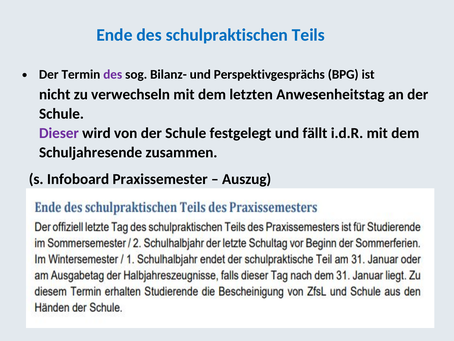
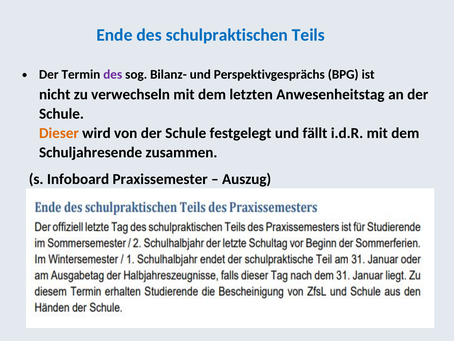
Dieser colour: purple -> orange (59, 133)
